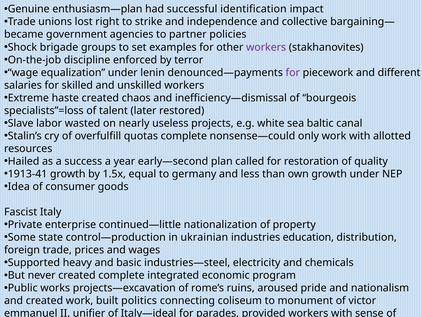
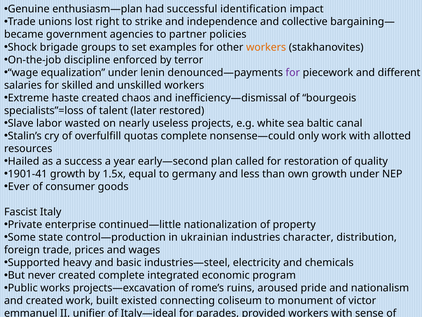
workers colour: purple -> orange (266, 47)
1913-41: 1913-41 -> 1901-41 (28, 174)
Idea: Idea -> Ever (19, 186)
education: education -> character (308, 237)
politics: politics -> existed (139, 300)
